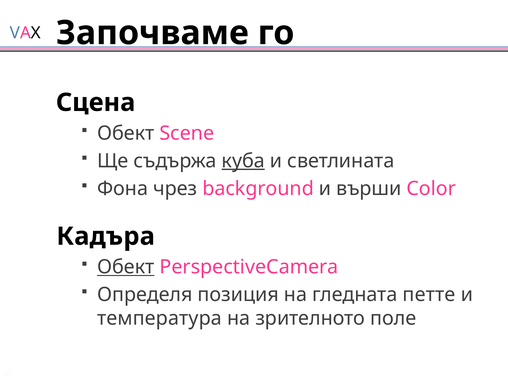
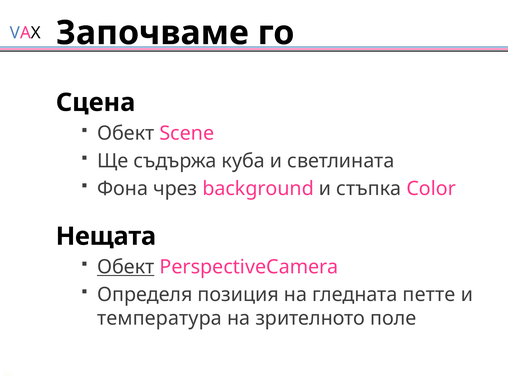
куба underline: present -> none (243, 161)
върши: върши -> стъпка (369, 189)
Кадъра: Кадъра -> Нещата (106, 236)
